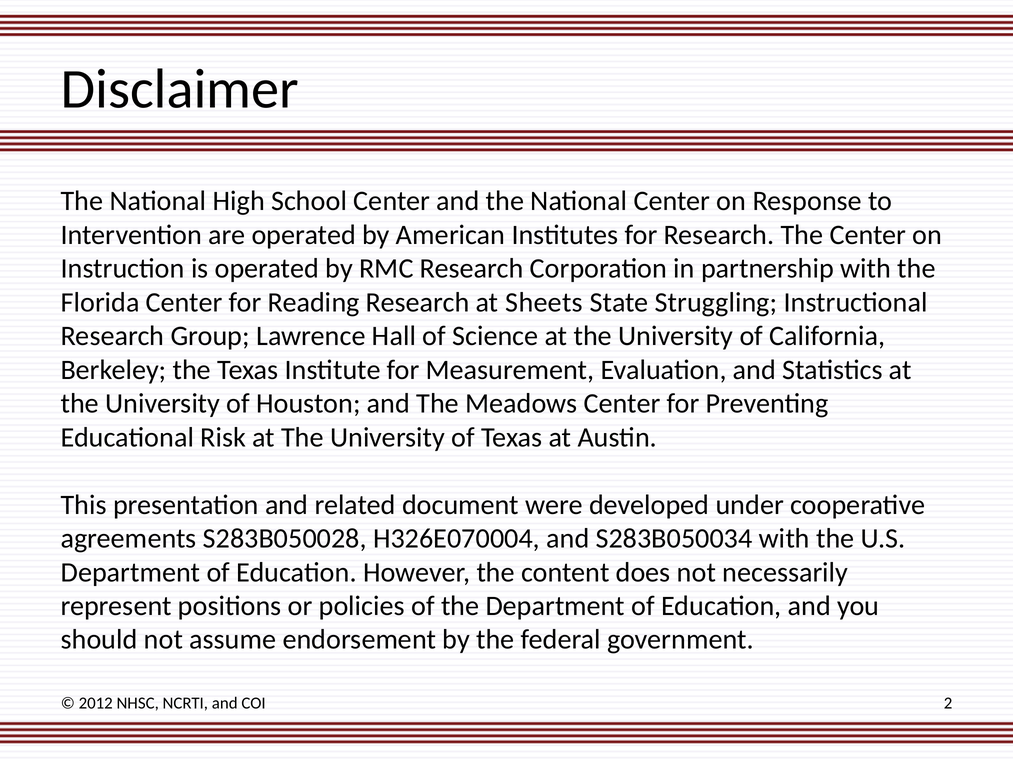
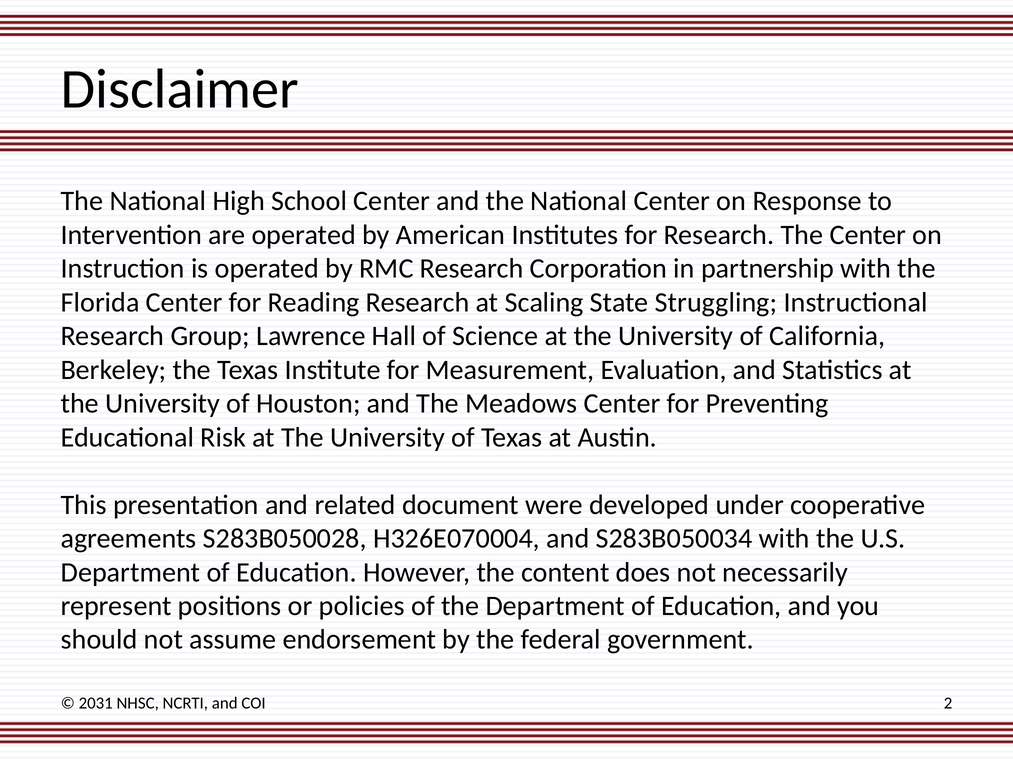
Sheets: Sheets -> Scaling (544, 303)
2012: 2012 -> 2031 (96, 704)
